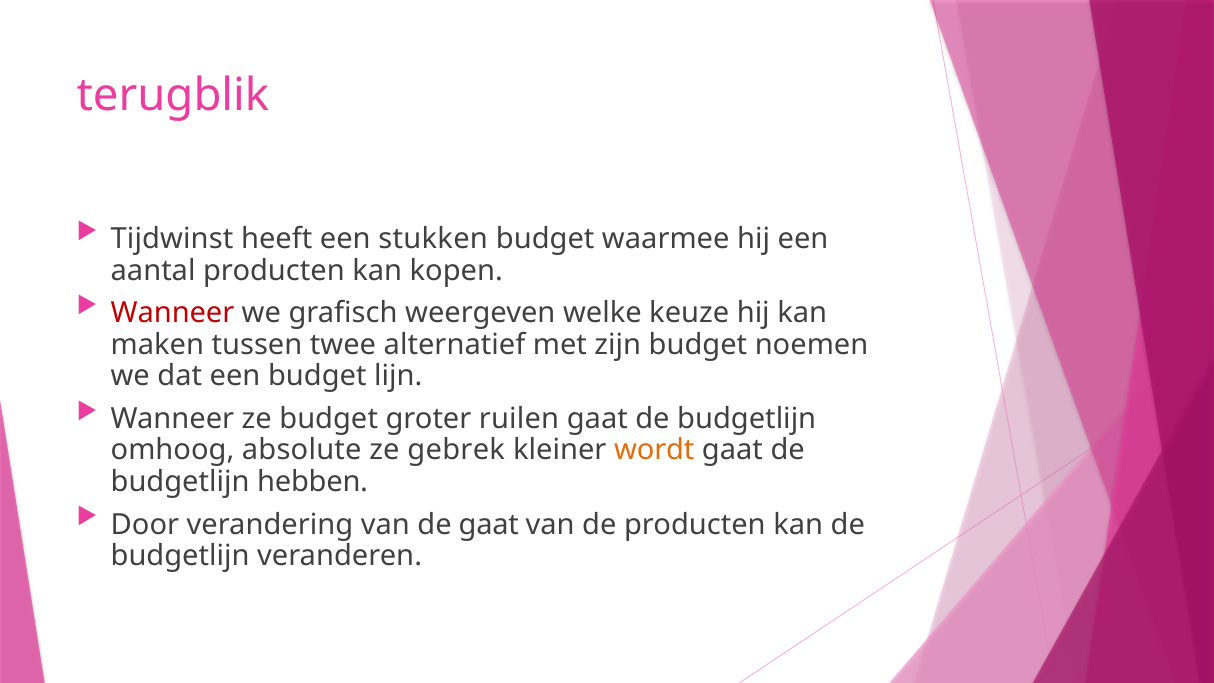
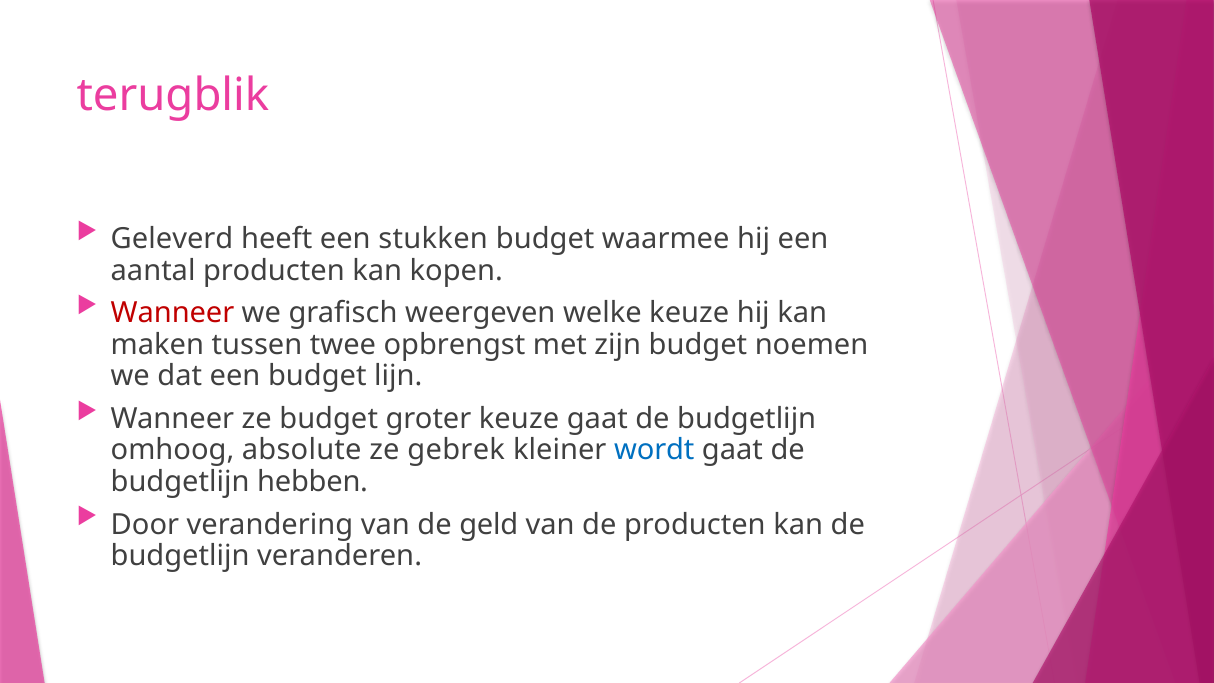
Tijdwinst: Tijdwinst -> Geleverd (172, 239)
alternatief: alternatief -> opbrengst (455, 345)
groter ruilen: ruilen -> keuze (519, 419)
wordt colour: orange -> blue (654, 450)
de gaat: gaat -> geld (489, 524)
